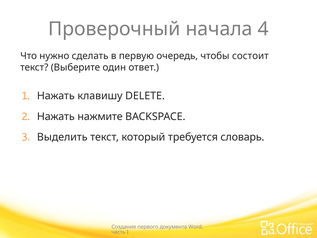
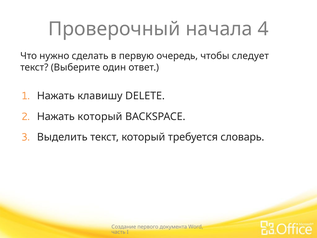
состоит: состоит -> следует (250, 56)
Нажать нажмите: нажмите -> который (100, 116)
